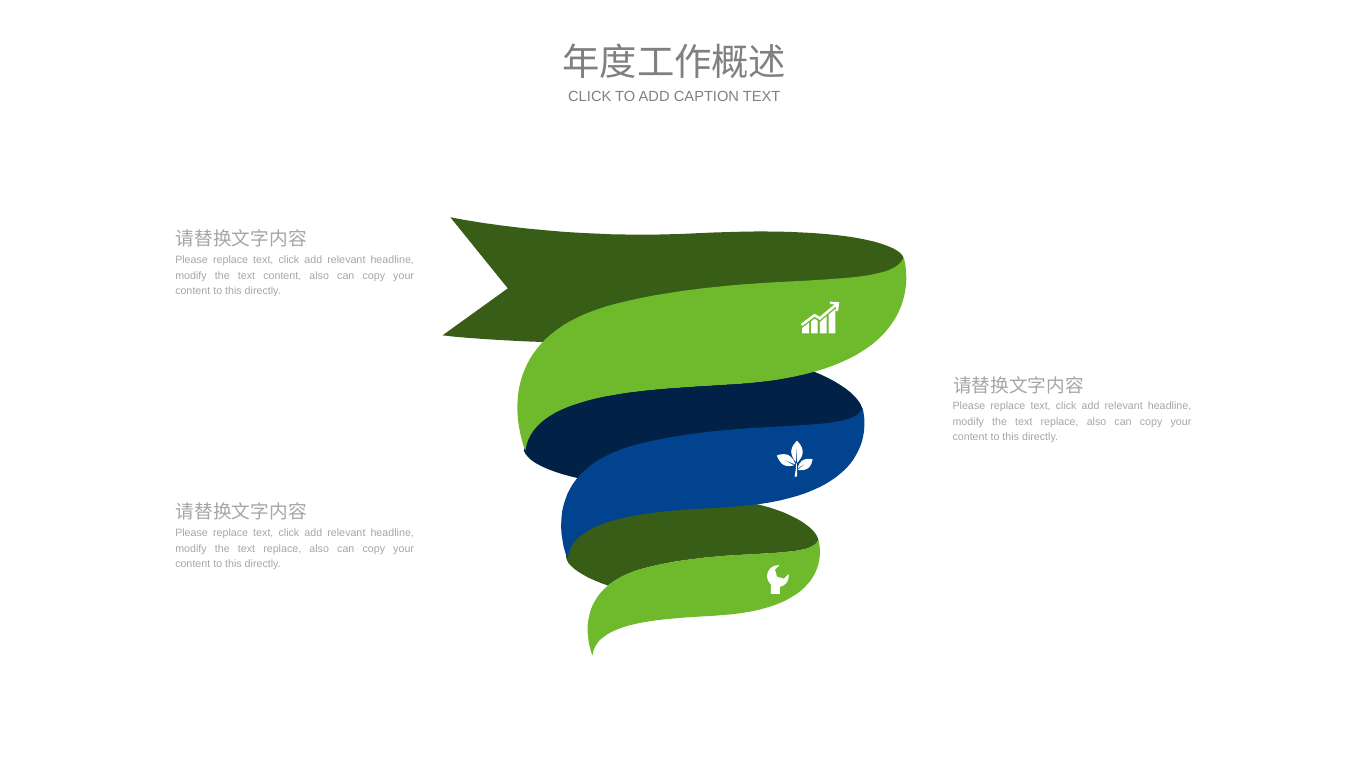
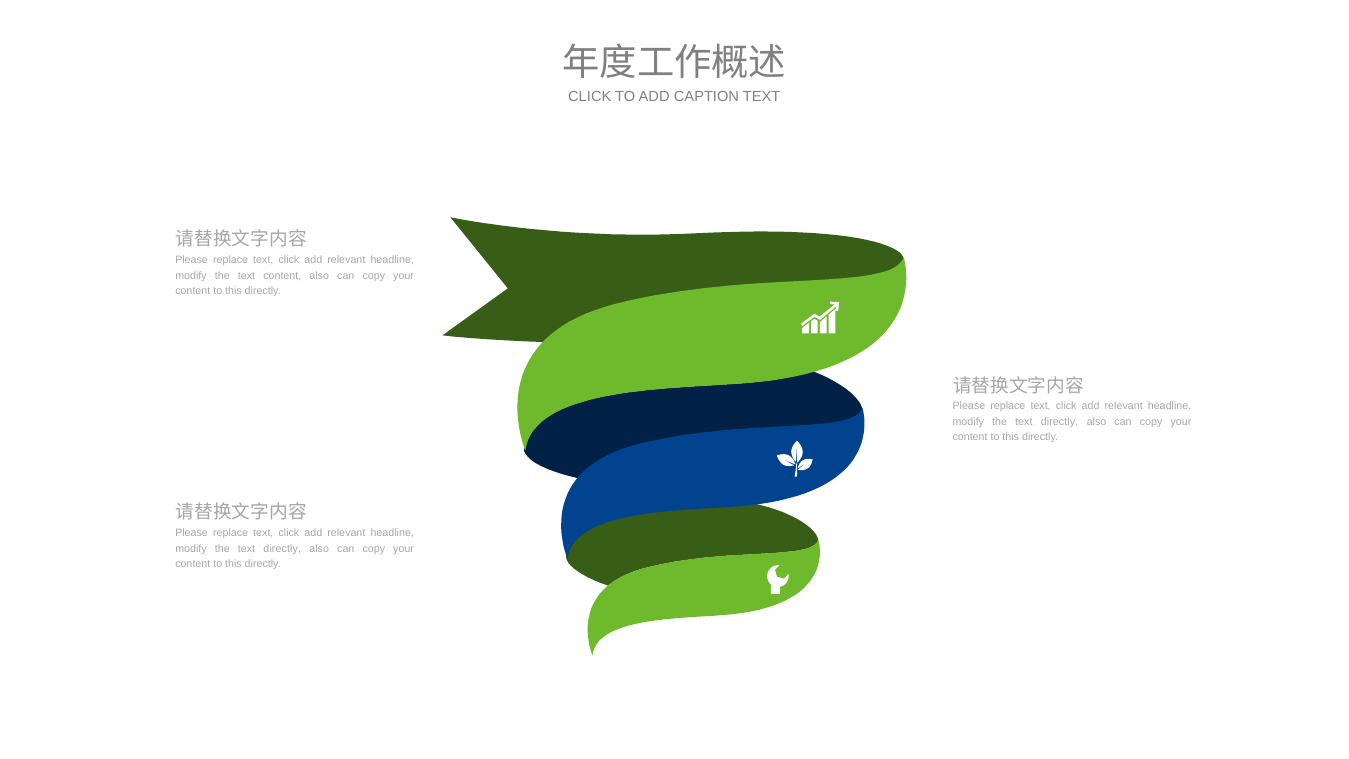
replace: replace -> directly (1060, 422)
replace: replace -> directly (282, 549)
